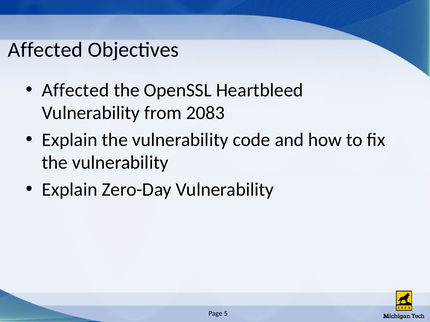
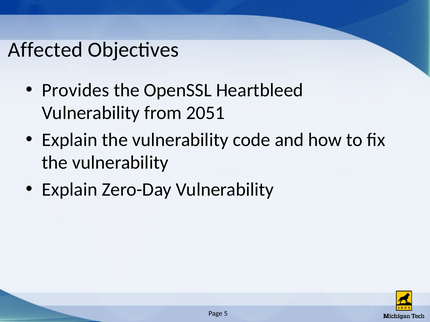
Affected: Affected -> Provides (76, 90)
2083: 2083 -> 2051 (206, 113)
